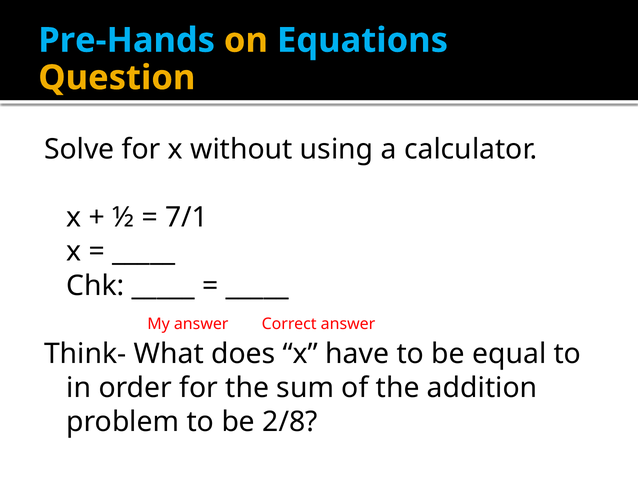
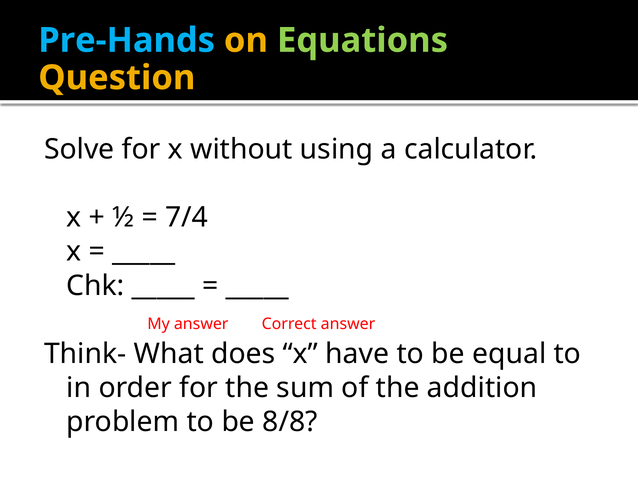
Equations colour: light blue -> light green (362, 40)
7/1: 7/1 -> 7/4 (187, 217)
2/8: 2/8 -> 8/8 (290, 422)
